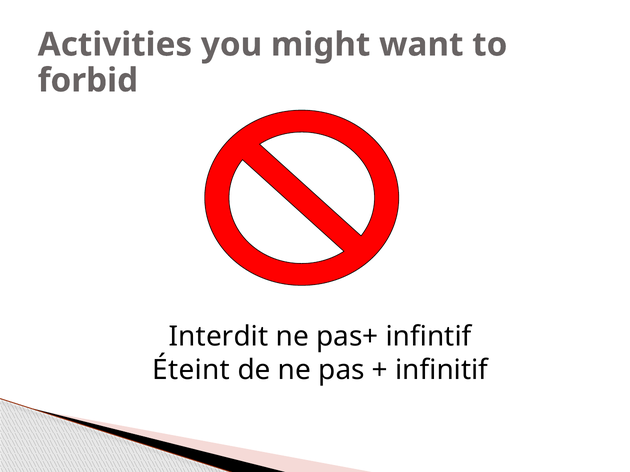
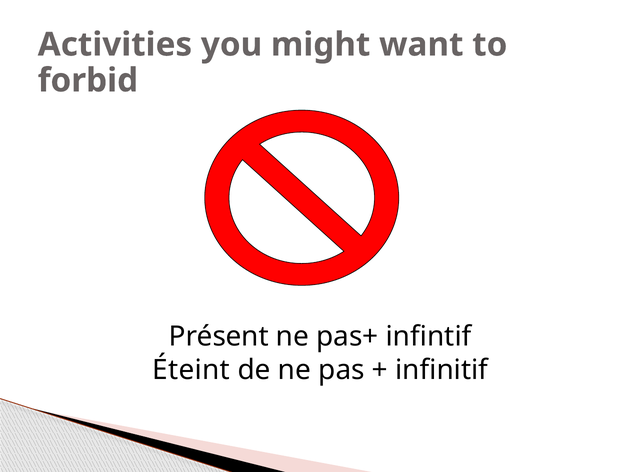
Interdit: Interdit -> Présent (219, 337)
